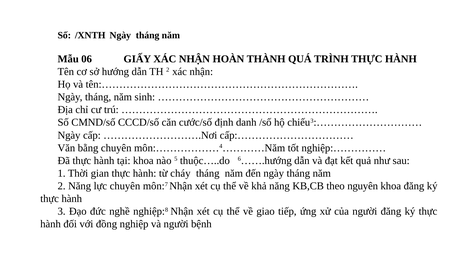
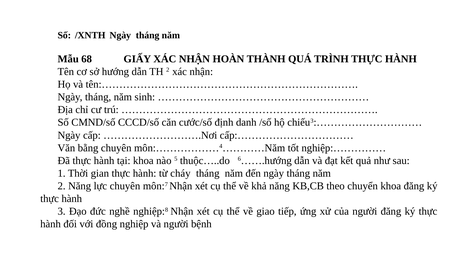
06: 06 -> 68 (87, 59)
nguyên: nguyên -> chuyển (363, 186)
